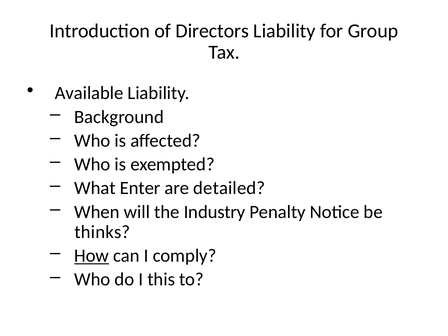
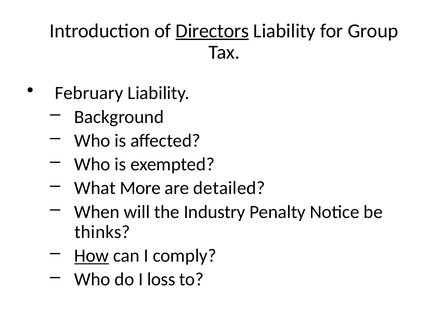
Directors underline: none -> present (212, 31)
Available: Available -> February (89, 93)
Enter: Enter -> More (140, 188)
this: this -> loss (161, 279)
